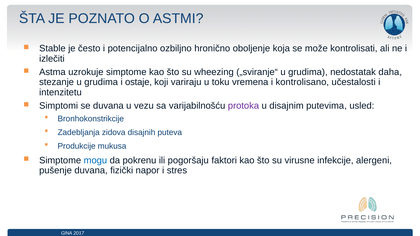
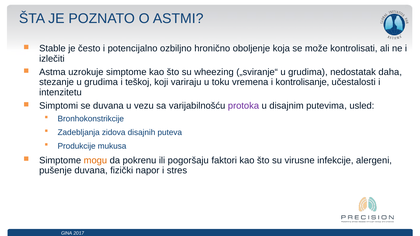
ostaje: ostaje -> teškoj (139, 82)
kontrolisano: kontrolisano -> kontrolisanje (302, 82)
mogu colour: blue -> orange (95, 161)
